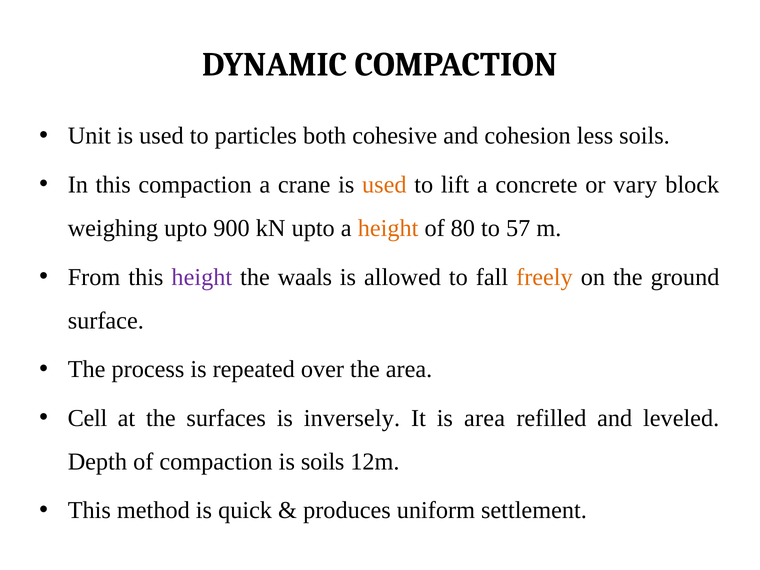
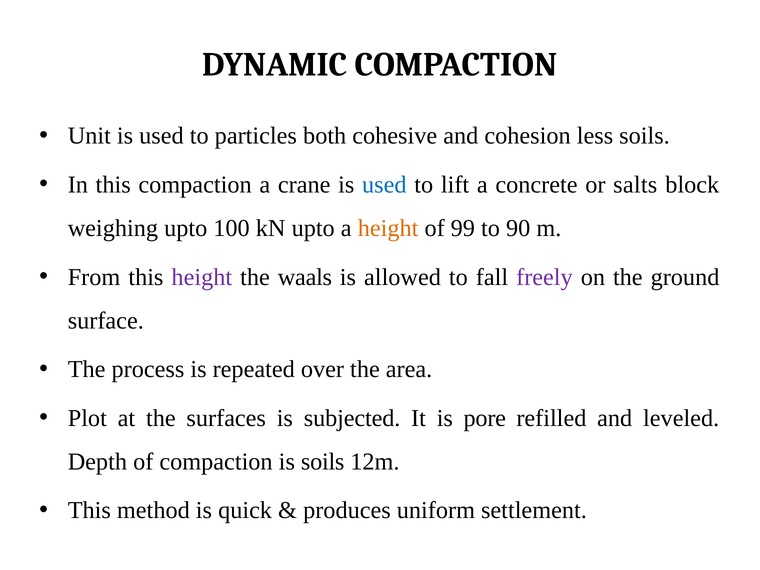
used colour: orange -> blue (384, 185)
vary: vary -> salts (635, 185)
900: 900 -> 100 (232, 228)
80: 80 -> 99 (463, 228)
57: 57 -> 90 (518, 228)
freely colour: orange -> purple (544, 277)
Cell: Cell -> Plot (87, 418)
inversely: inversely -> subjected (352, 418)
is area: area -> pore (485, 418)
